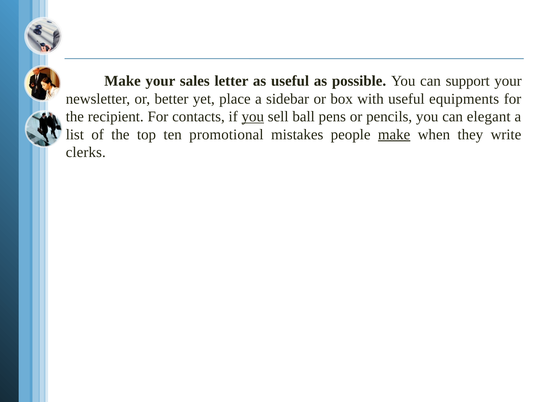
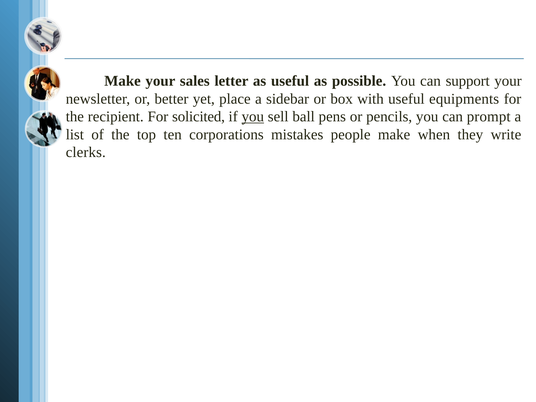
contacts: contacts -> solicited (199, 117)
elegant: elegant -> prompt (489, 117)
promotional: promotional -> corporations (226, 135)
make underline: present -> none (394, 135)
